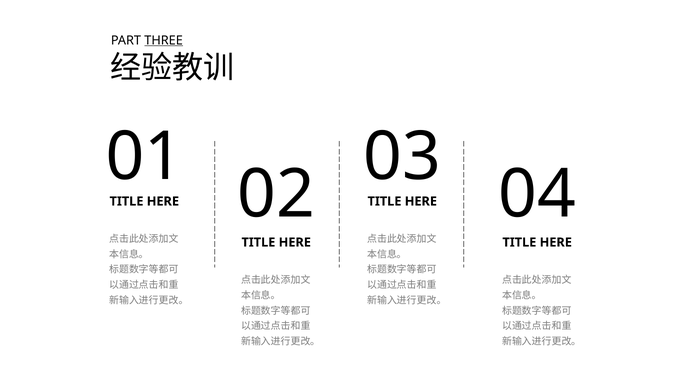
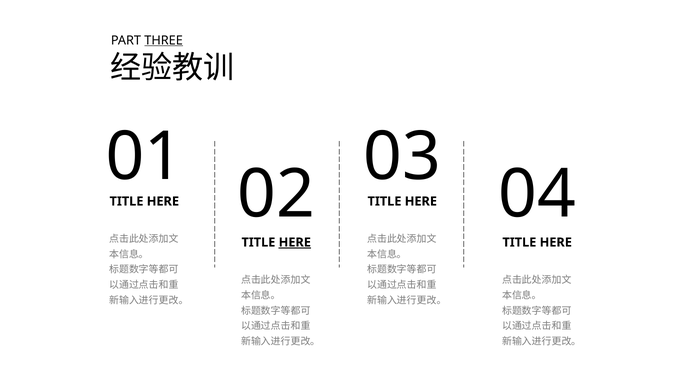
HERE underline: none -> present (295, 243)
